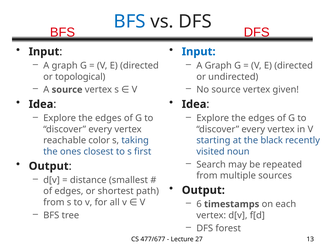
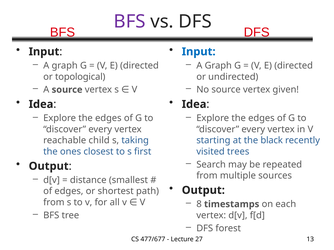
BFS colour: blue -> purple (130, 22)
color: color -> child (99, 141)
noun: noun -> trees (238, 152)
6: 6 -> 8 (199, 205)
